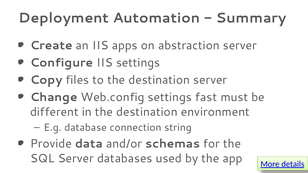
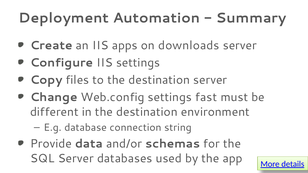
abstraction: abstraction -> downloads (189, 46)
